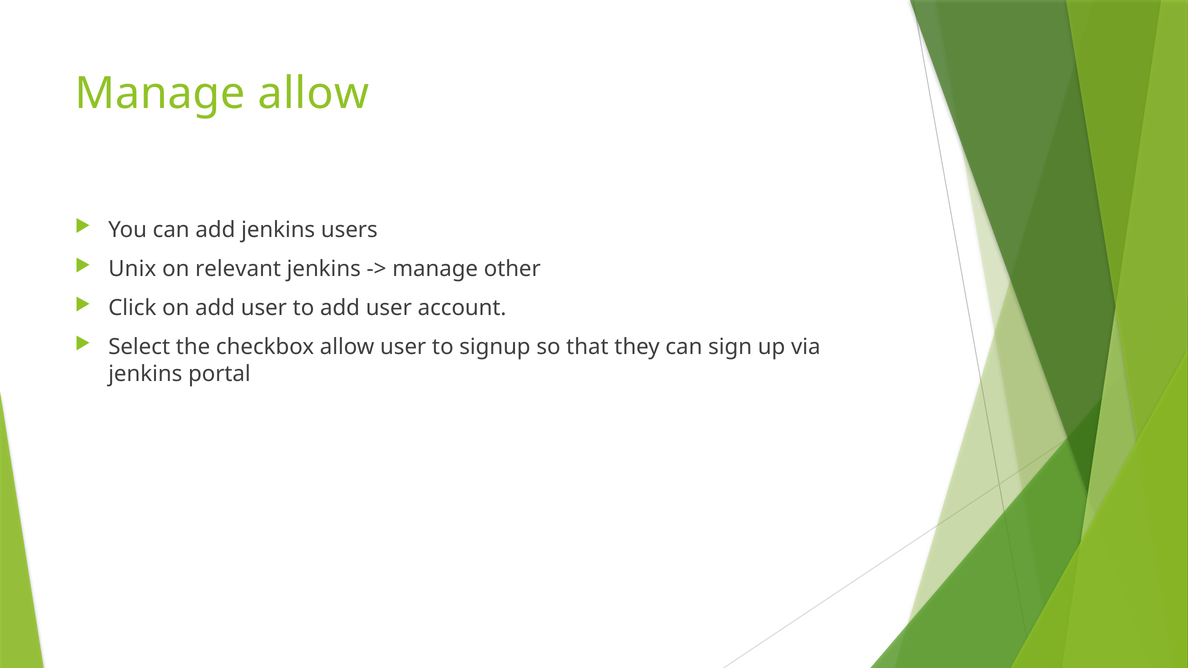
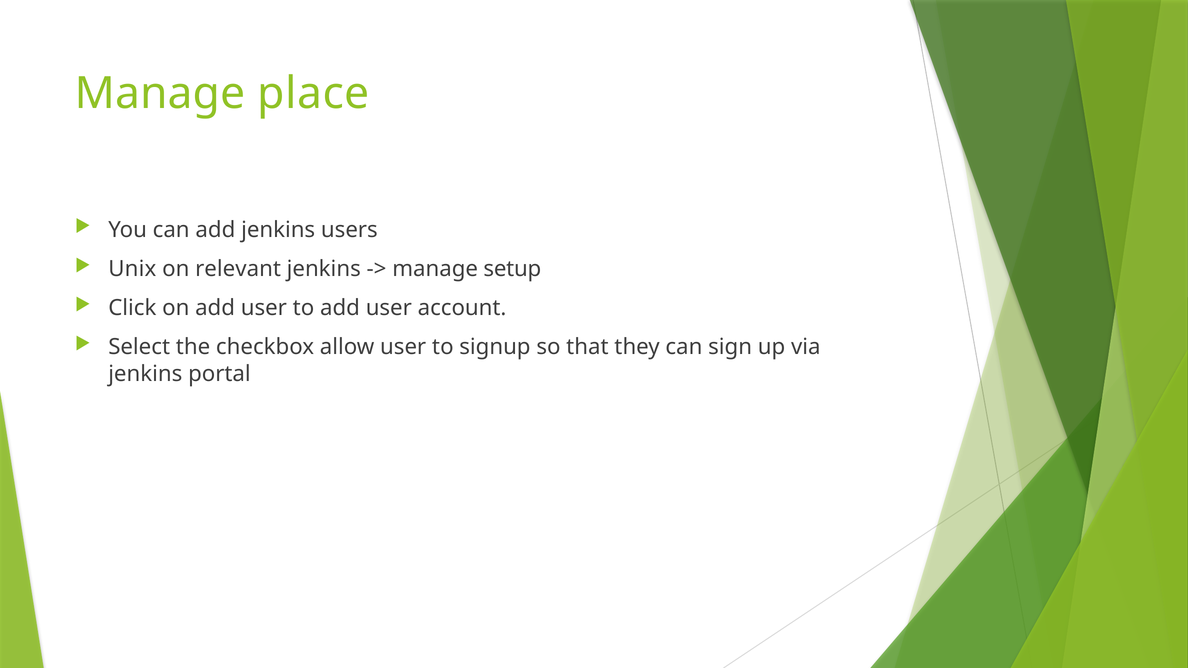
Manage allow: allow -> place (313, 94)
other: other -> setup (512, 269)
